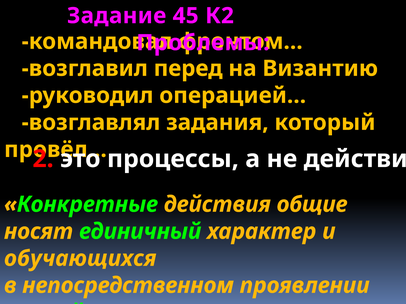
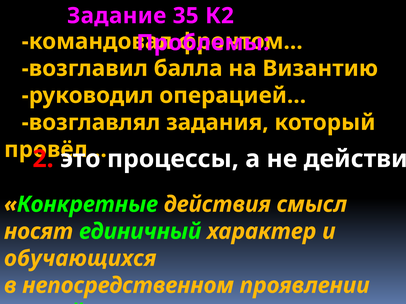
45: 45 -> 35 (186, 16)
перед: перед -> балла (188, 69)
общие: общие -> смысл (312, 205)
